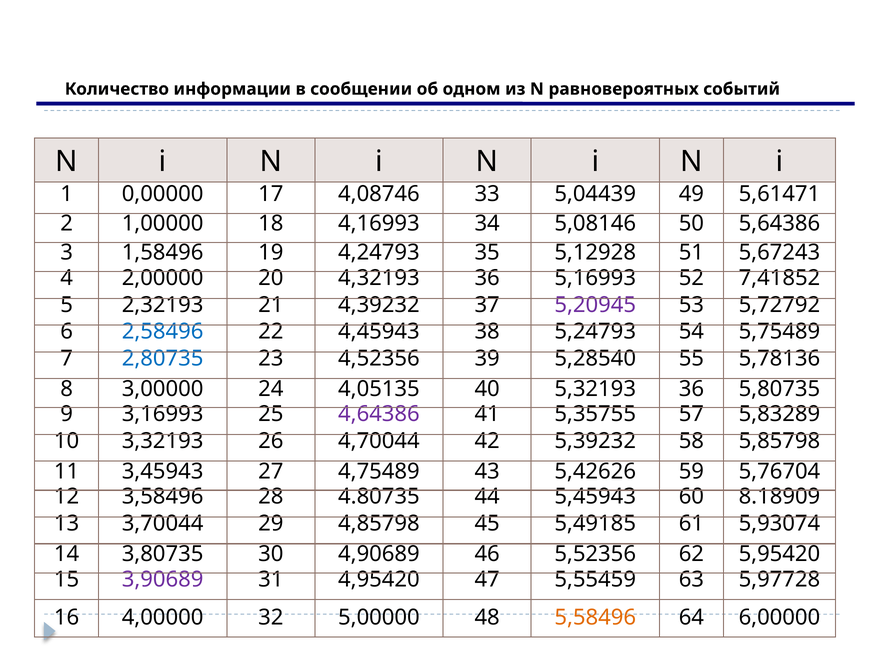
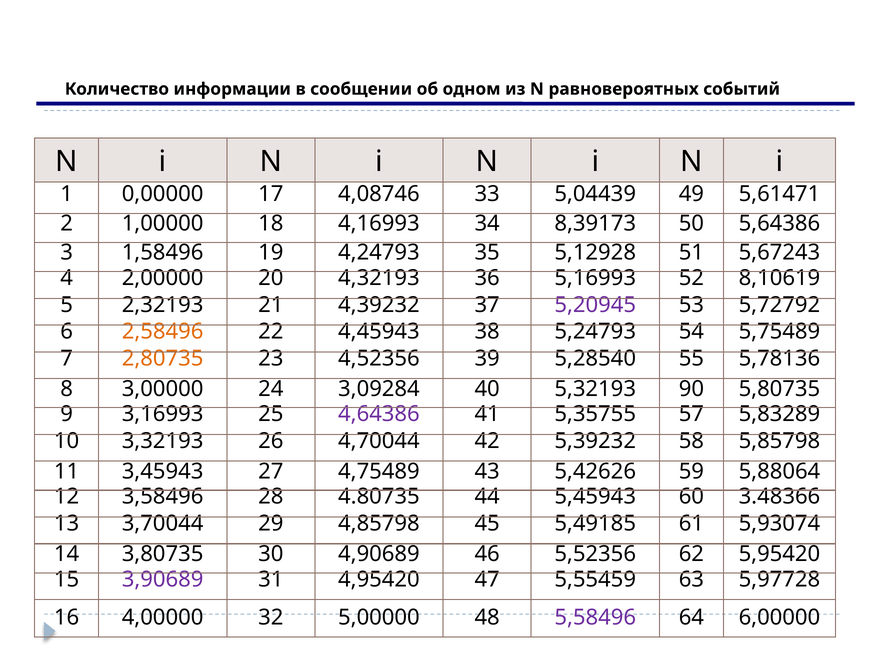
5,08146: 5,08146 -> 8,39173 (595, 224)
7,41852: 7,41852 -> 8,10619 (779, 278)
2,58496 colour: blue -> orange (163, 332)
2,80735 colour: blue -> orange (163, 358)
4,05135: 4,05135 -> 3,09284 (379, 389)
5,32193 36: 36 -> 90 (691, 389)
5,76704: 5,76704 -> 5,88064 (779, 471)
8.18909: 8.18909 -> 3.48366 (779, 497)
5,58496 colour: orange -> purple (595, 618)
